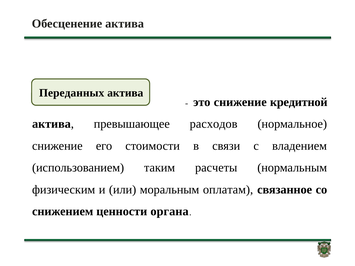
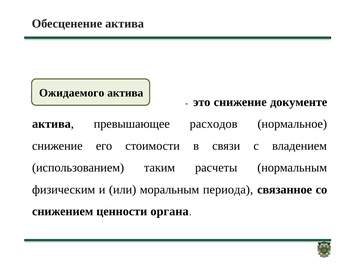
Переданных: Переданных -> Ожидаемого (72, 93)
кредитной: кредитной -> документе (299, 102)
оплатам: оплатам -> периода (228, 190)
